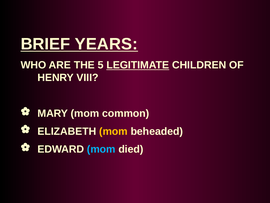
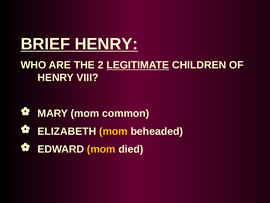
BRIEF YEARS: YEARS -> HENRY (106, 44)
5: 5 -> 2 (101, 65)
mom colour: light blue -> yellow (101, 149)
